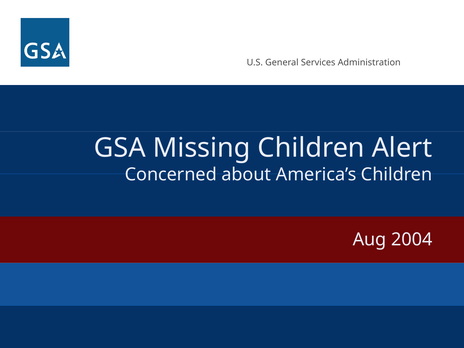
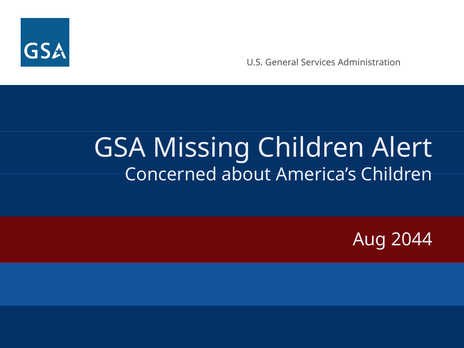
2004: 2004 -> 2044 (412, 239)
